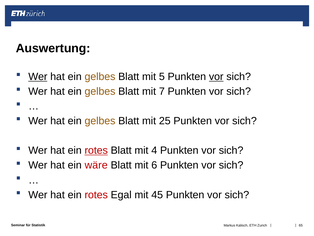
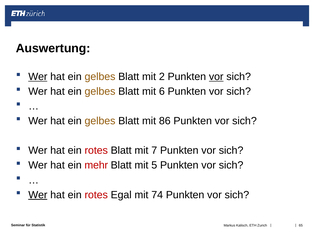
5: 5 -> 2 (162, 77)
7: 7 -> 6 (162, 91)
25: 25 -> 86 (165, 121)
rotes underline: present -> none (96, 150)
4: 4 -> 7 (154, 150)
wäre: wäre -> mehr (96, 165)
6: 6 -> 5 (154, 165)
Wer underline: none -> present (38, 194)
45: 45 -> 74 (157, 194)
